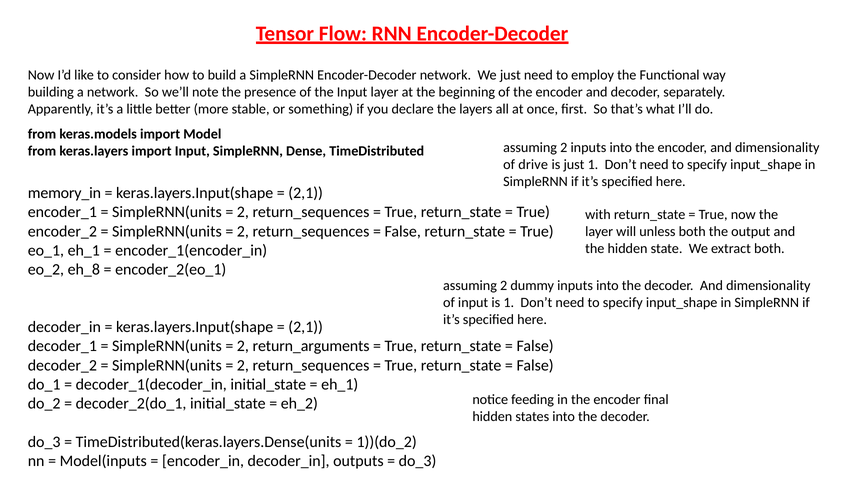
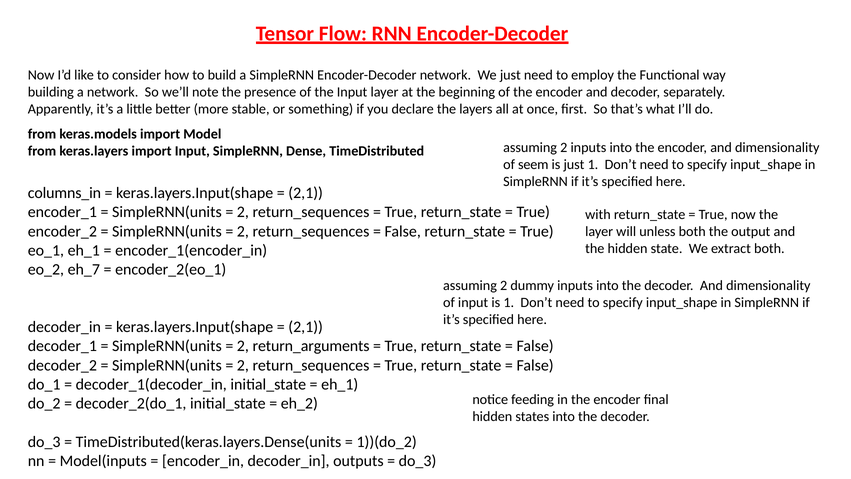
drive: drive -> seem (533, 164)
memory_in: memory_in -> columns_in (64, 193)
eh_8: eh_8 -> eh_7 (84, 269)
